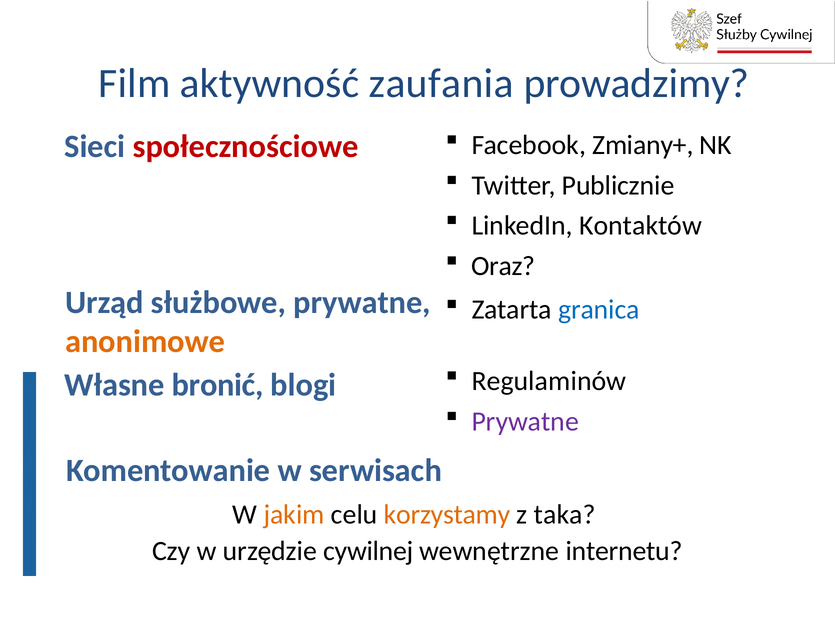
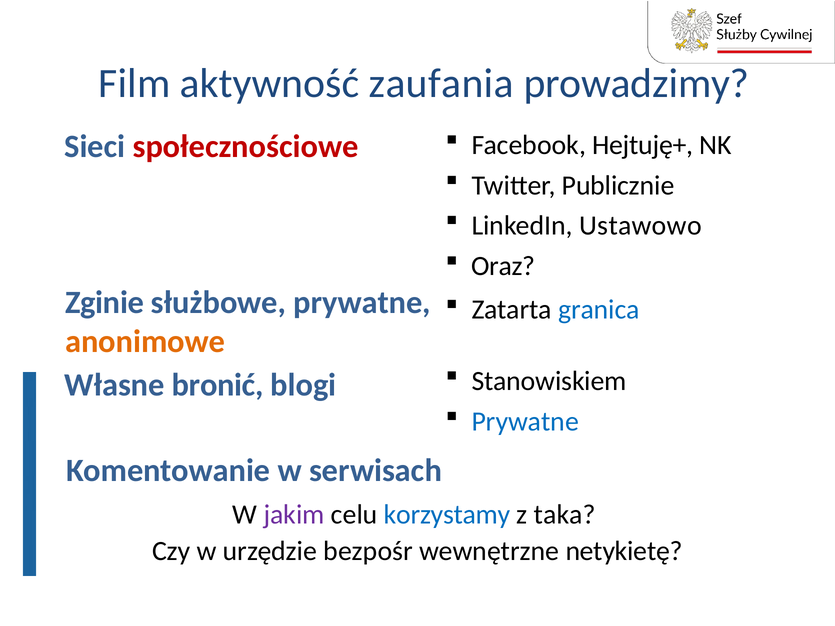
Zmiany+: Zmiany+ -> Hejtuję+ (643, 145)
Kontaktów: Kontaktów -> Ustawowo (640, 226)
Urząd: Urząd -> Zginie (105, 303)
Regulaminów: Regulaminów -> Stanowiskiem (549, 381)
Prywatne colour: purple -> blue (525, 422)
jakim colour: orange -> purple (294, 515)
korzystamy colour: orange -> blue (447, 515)
cywilnej: cywilnej -> bezpośr (368, 551)
internetu: internetu -> netykietę (624, 551)
